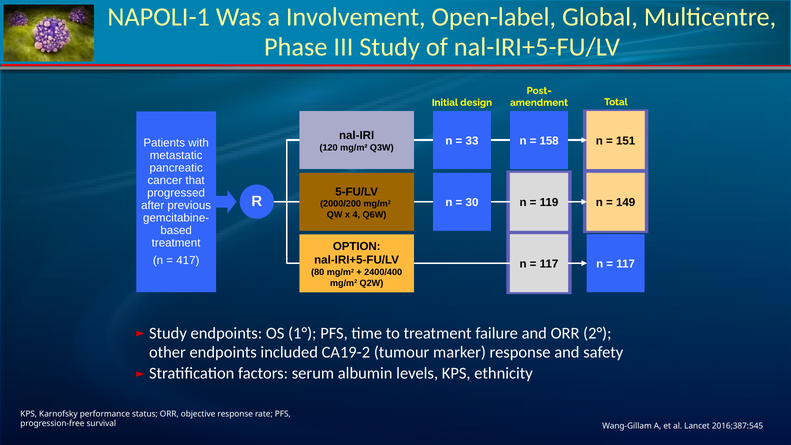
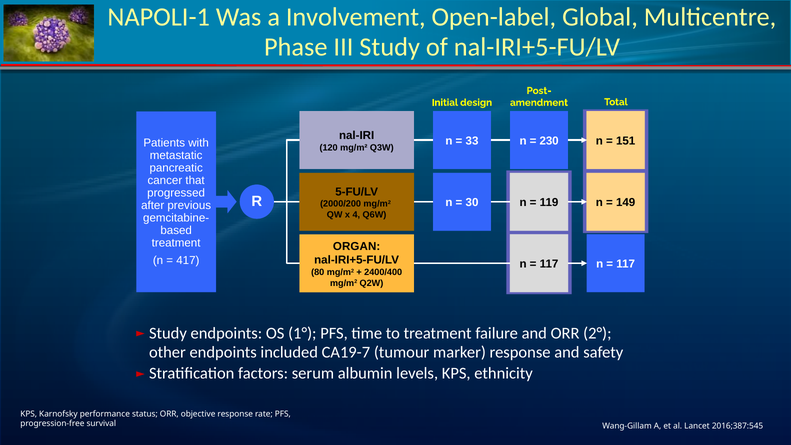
158: 158 -> 230 (549, 141)
OPTION: OPTION -> ORGAN (357, 246)
CA19-2: CA19-2 -> CA19-7 (346, 352)
